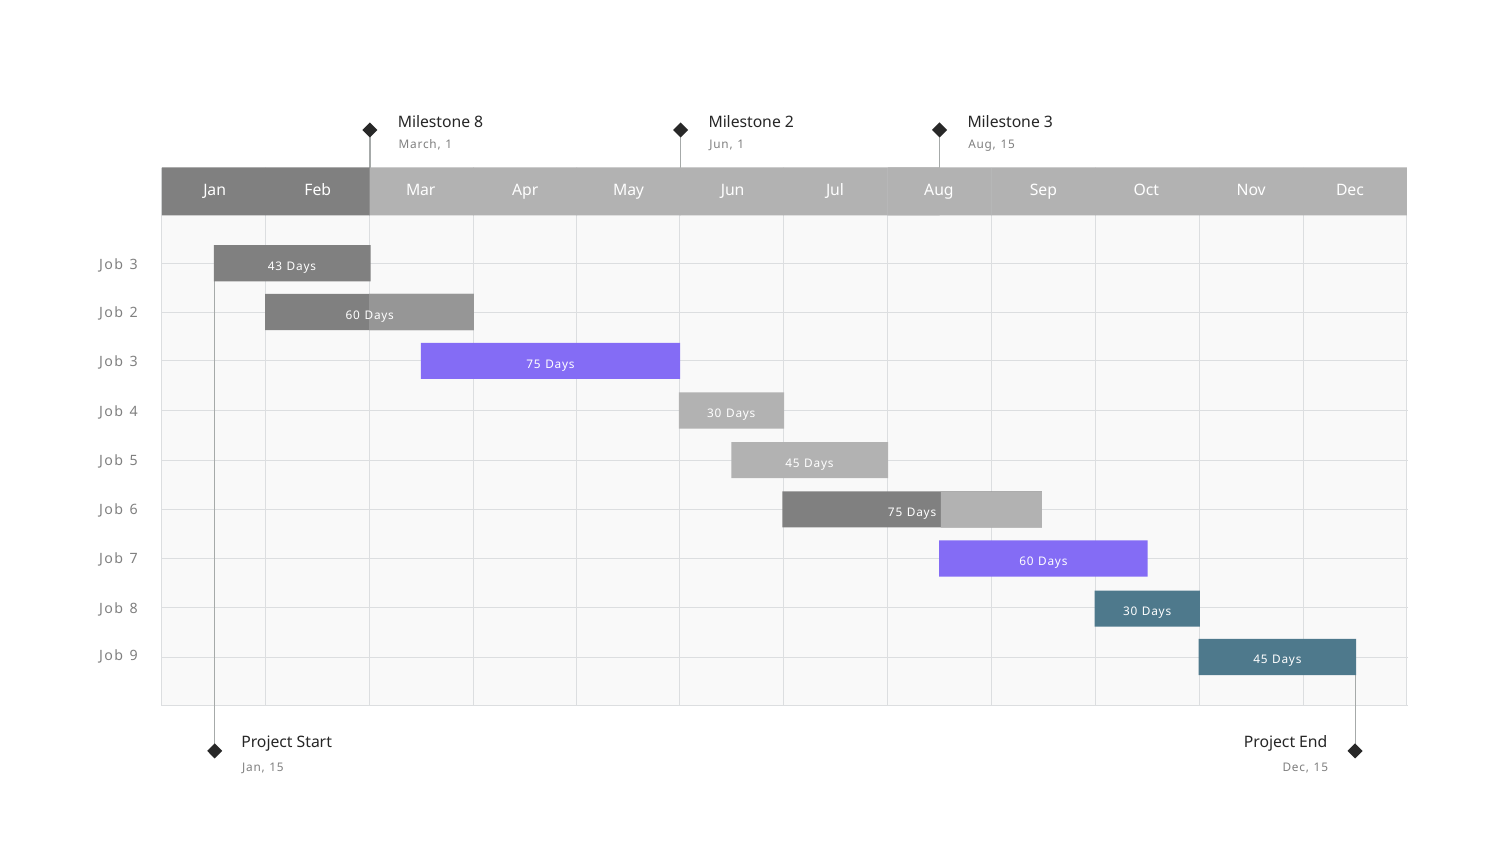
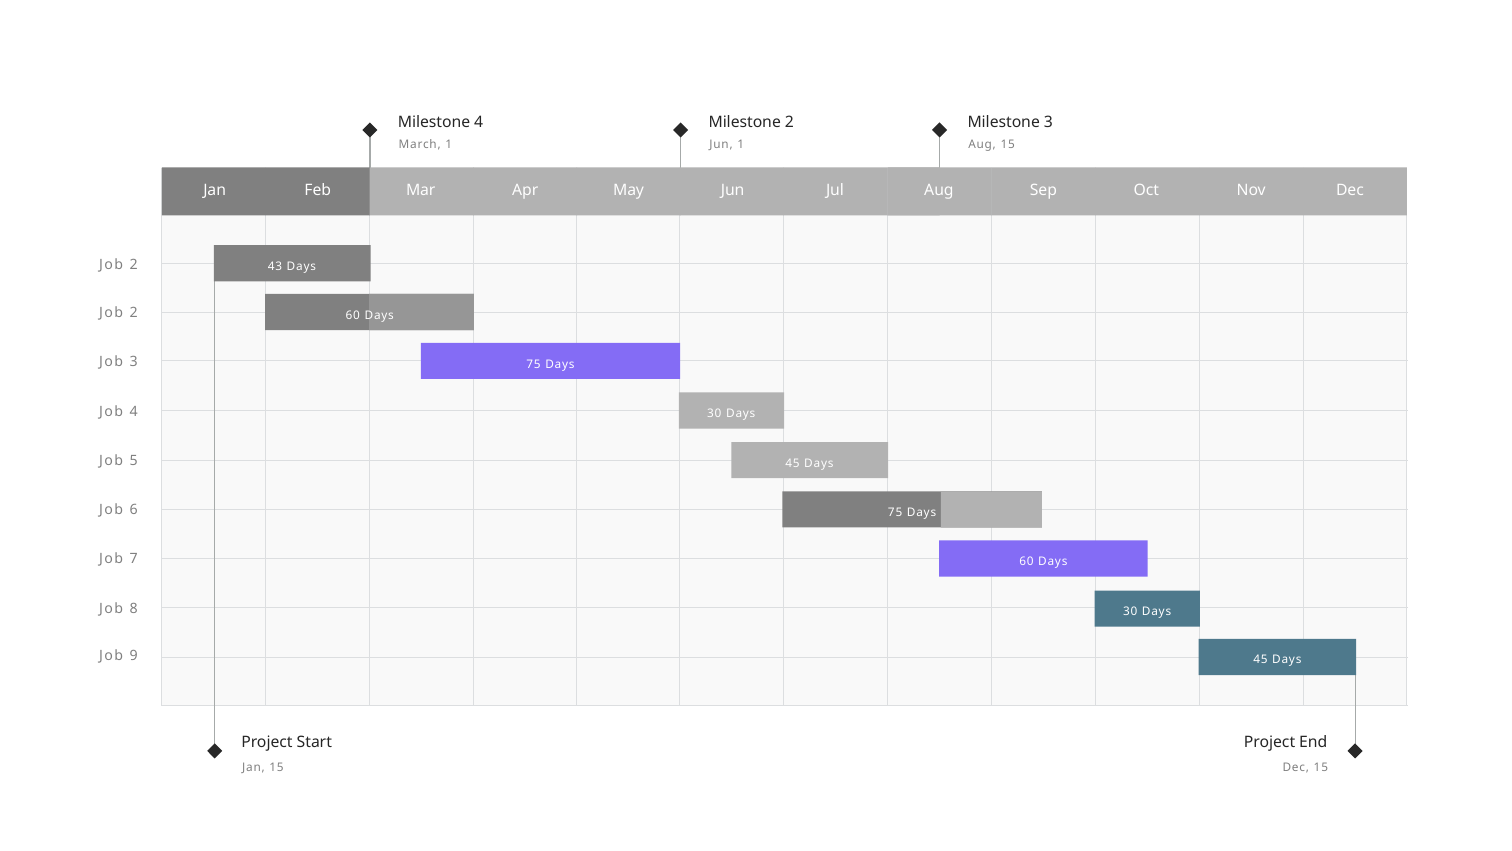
Milestone 8: 8 -> 4 (479, 122)
3: 3 -> 2 (134, 264)
